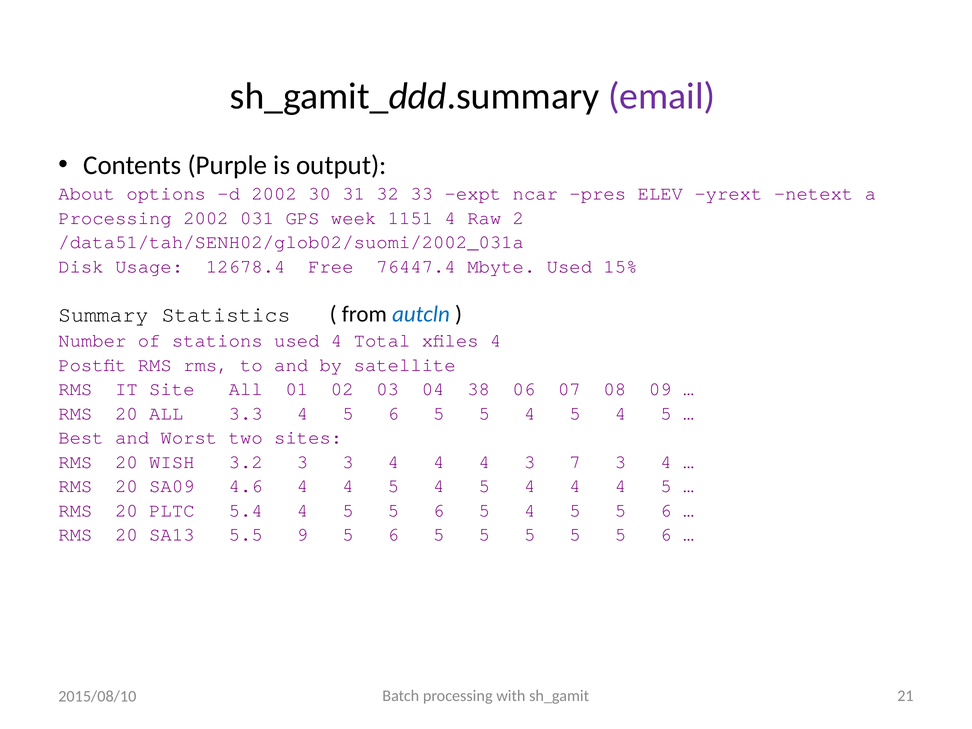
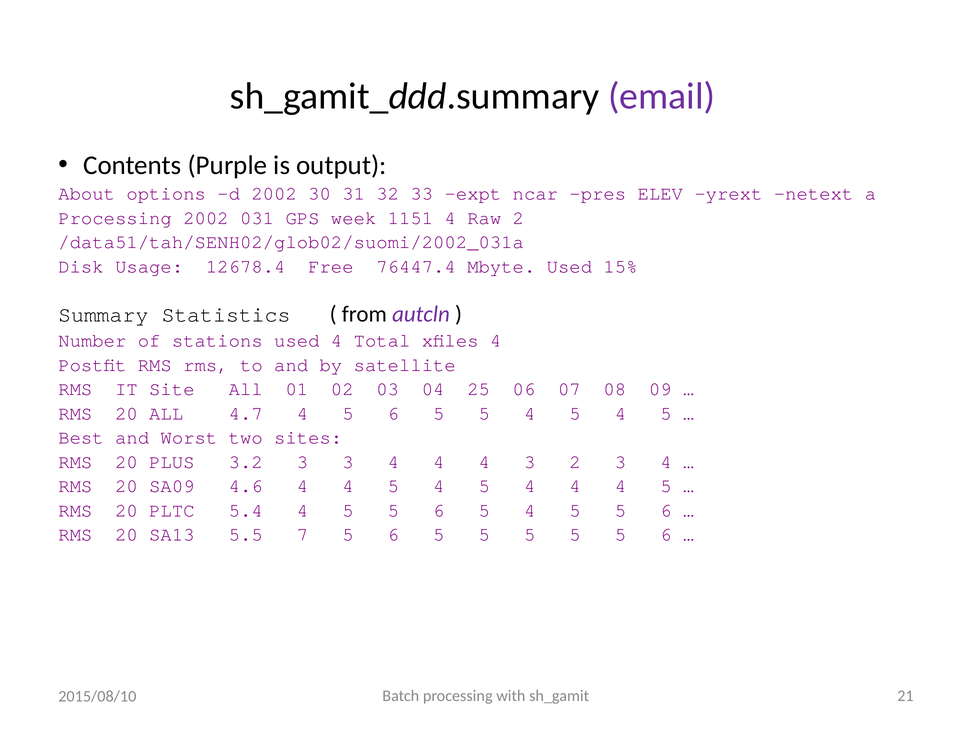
autcln colour: blue -> purple (421, 314)
38: 38 -> 25 (479, 389)
3.3: 3.3 -> 4.7 (246, 413)
WISH: WISH -> PLUS (172, 462)
3 7: 7 -> 2 (575, 462)
9: 9 -> 7 (303, 535)
